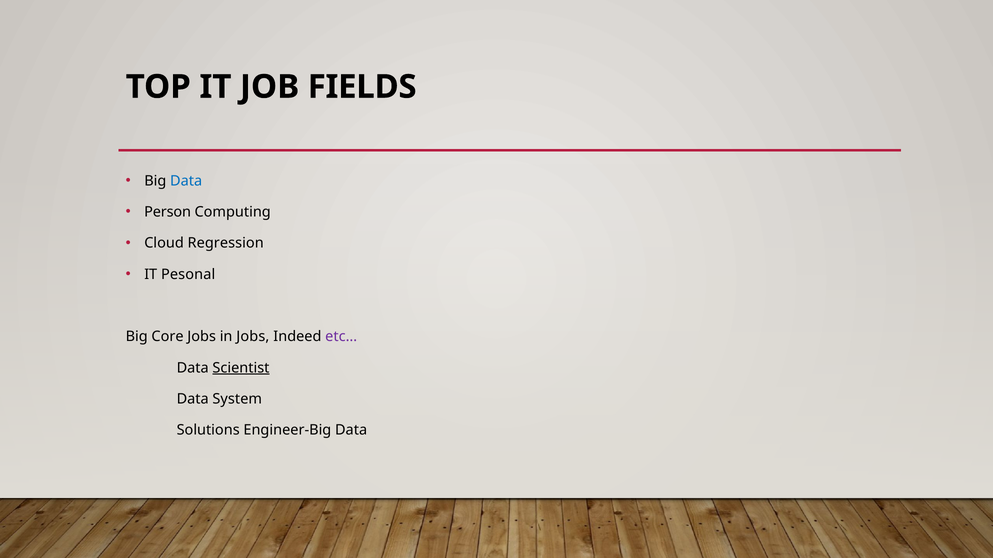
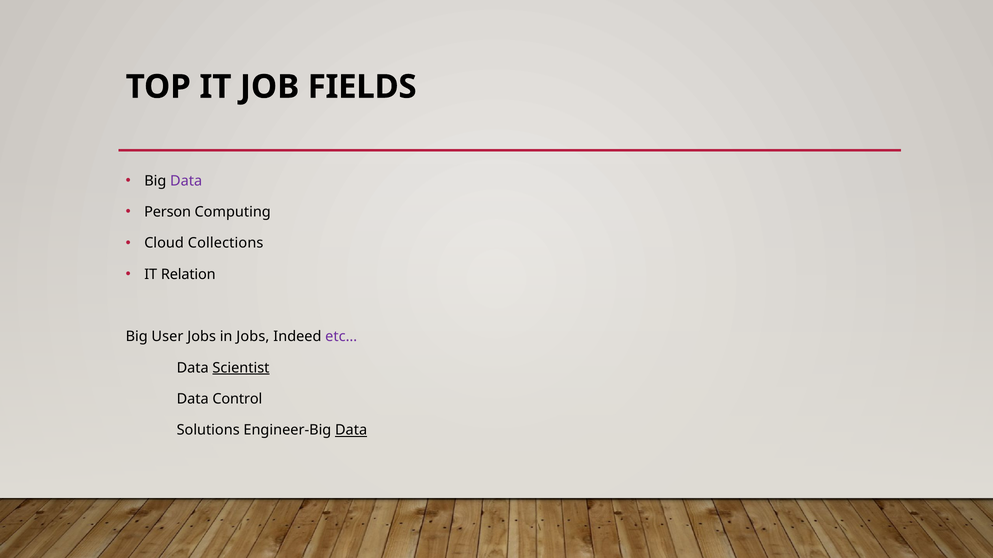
Data colour: blue -> purple (186, 181)
Regression: Regression -> Collections (226, 243)
Pesonal: Pesonal -> Relation (188, 275)
Core: Core -> User (167, 337)
System: System -> Control (237, 399)
Data underline: none -> present (351, 431)
